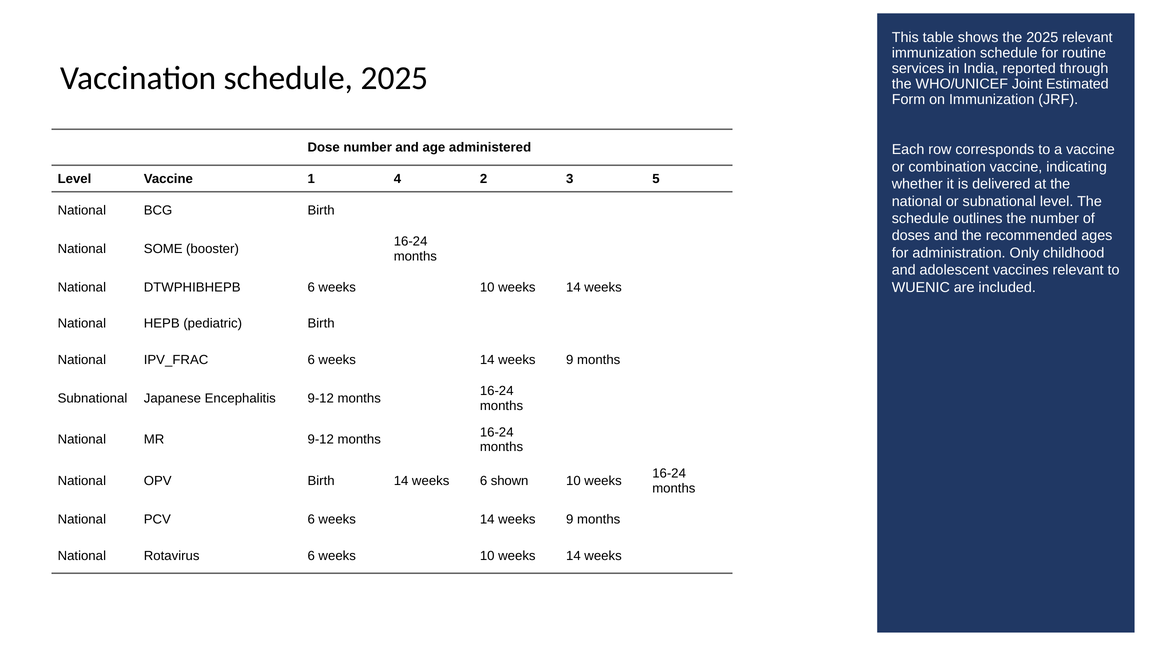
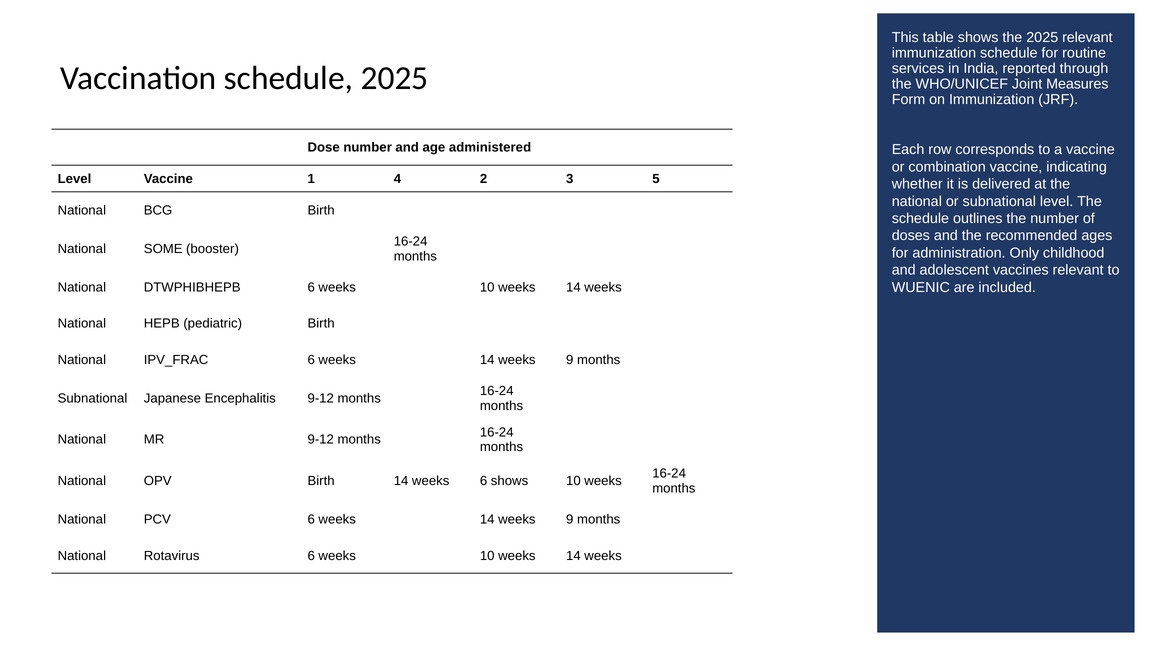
Estimated: Estimated -> Measures (1077, 84)
6 shown: shown -> shows (510, 481)
